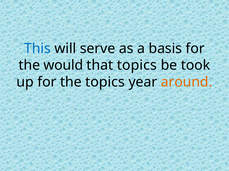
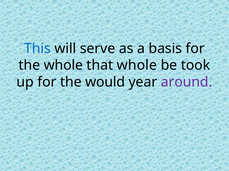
the would: would -> whole (63, 65)
that topics: topics -> whole (137, 65)
the topics: topics -> would (105, 82)
around colour: orange -> purple (187, 82)
